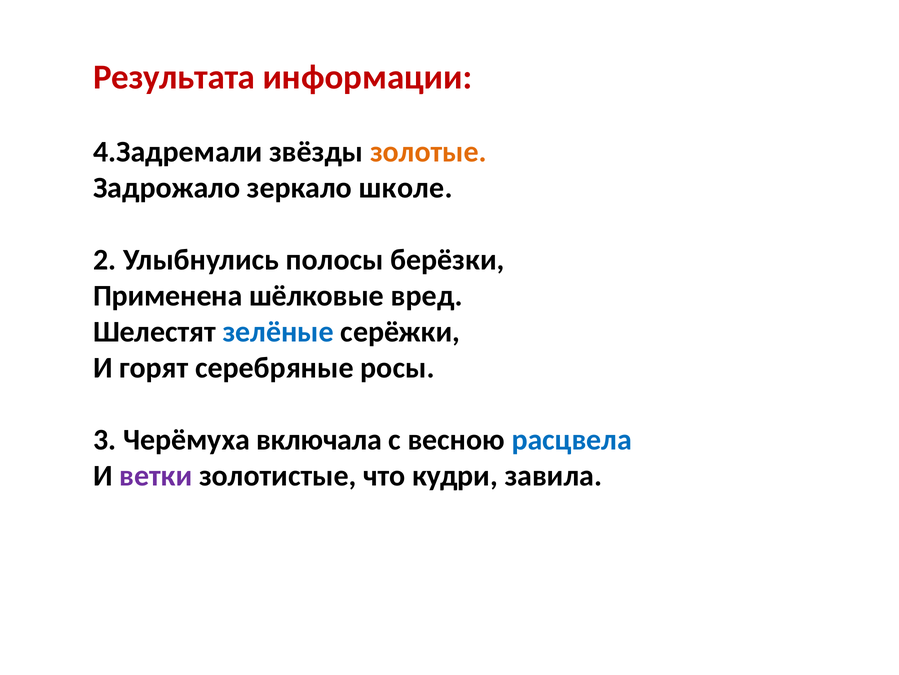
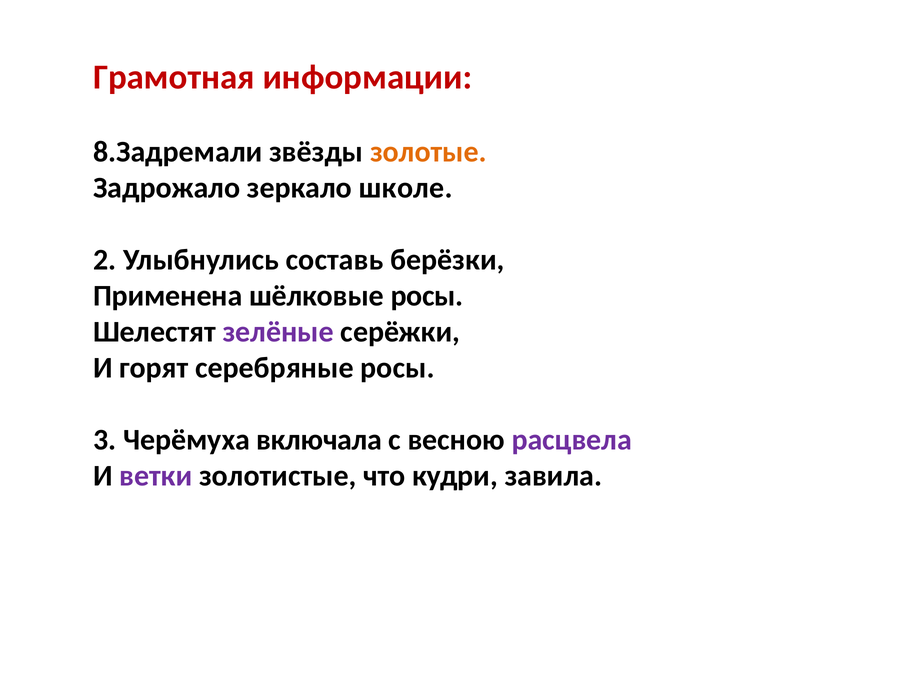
Результата: Результата -> Грамотная (174, 77)
4.Задремали: 4.Задремали -> 8.Задремали (178, 152)
полосы: полосы -> составь (335, 259)
шёлковые вред: вред -> росы (427, 295)
зелёные colour: blue -> purple (278, 331)
расцвела colour: blue -> purple (572, 439)
